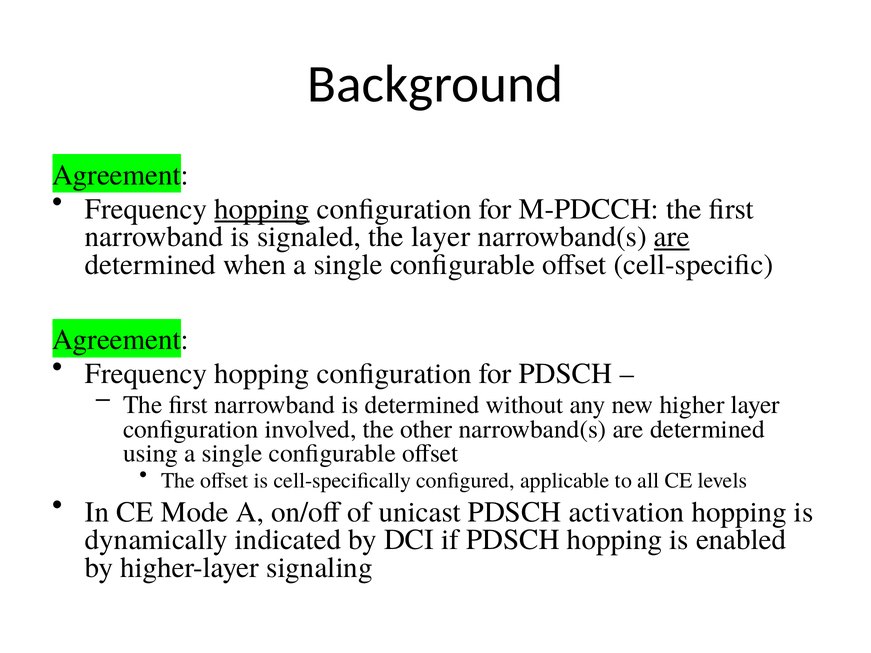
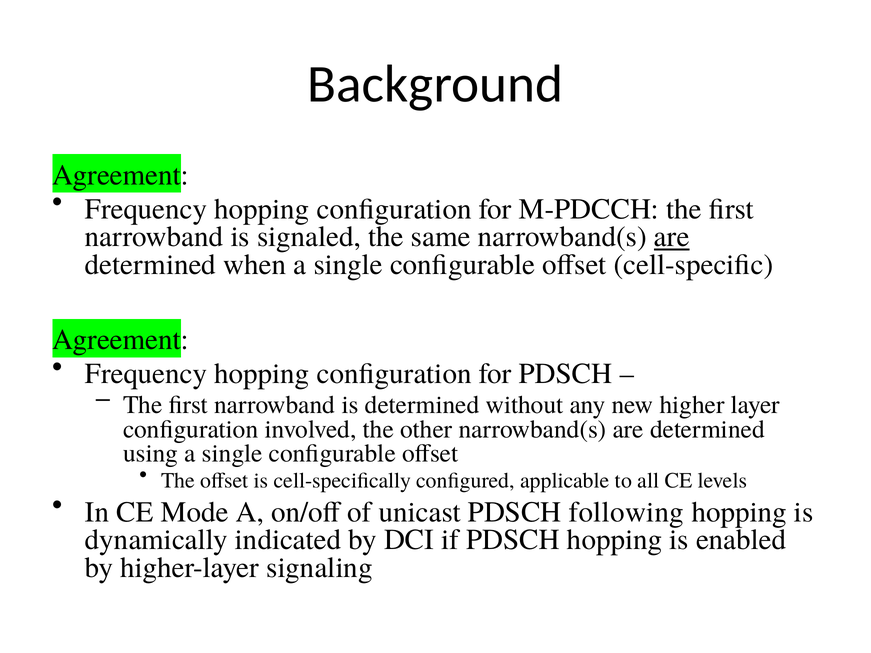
hopping underline: present -> none (262, 209)
the layer: layer -> same (441, 237)
activation: activation -> following (626, 512)
